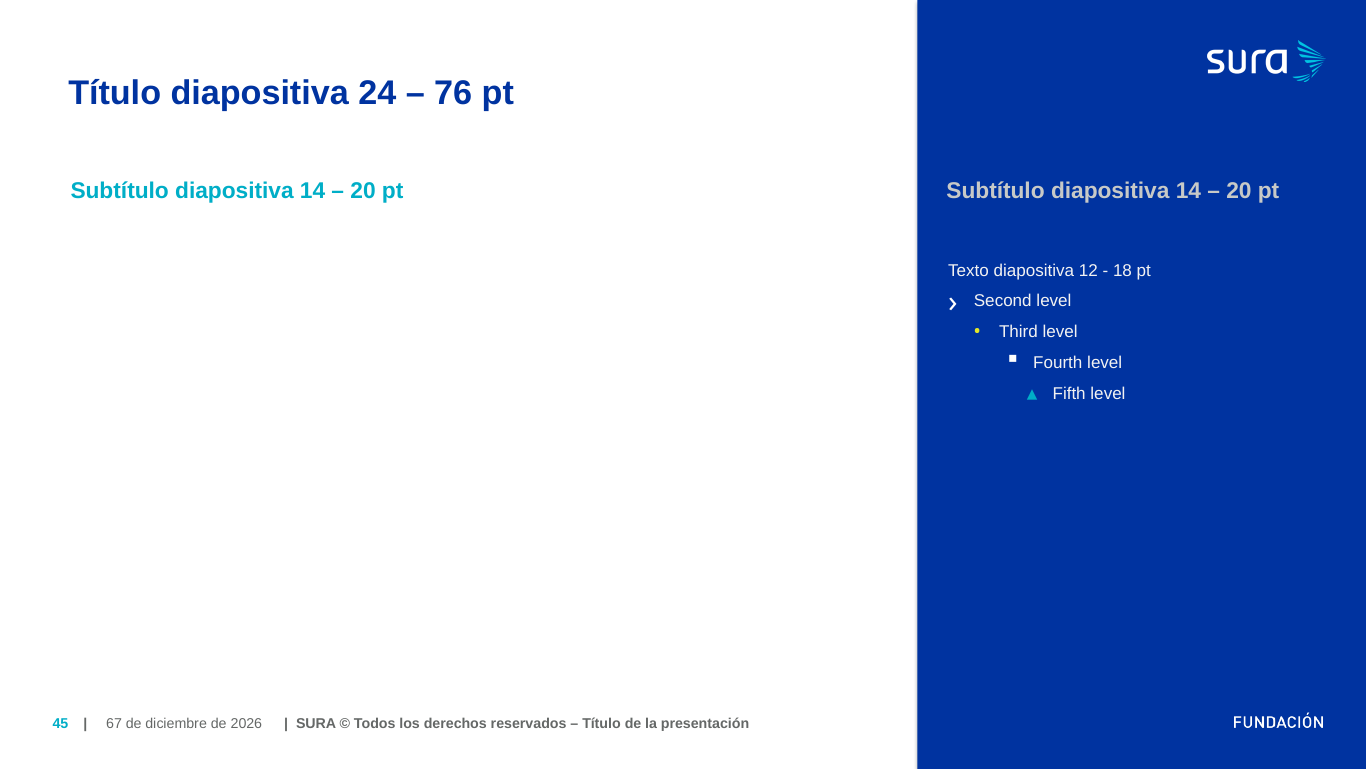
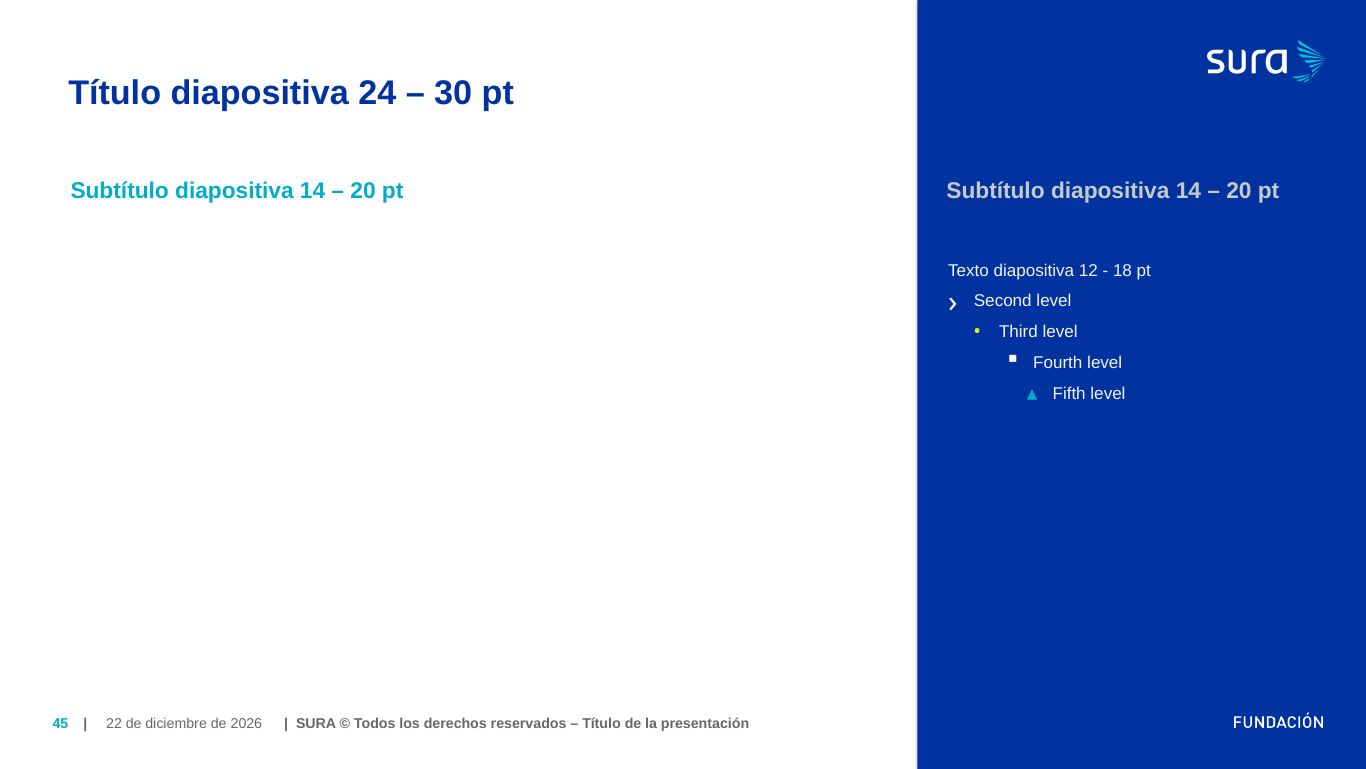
76: 76 -> 30 (453, 94)
67: 67 -> 22 (114, 723)
